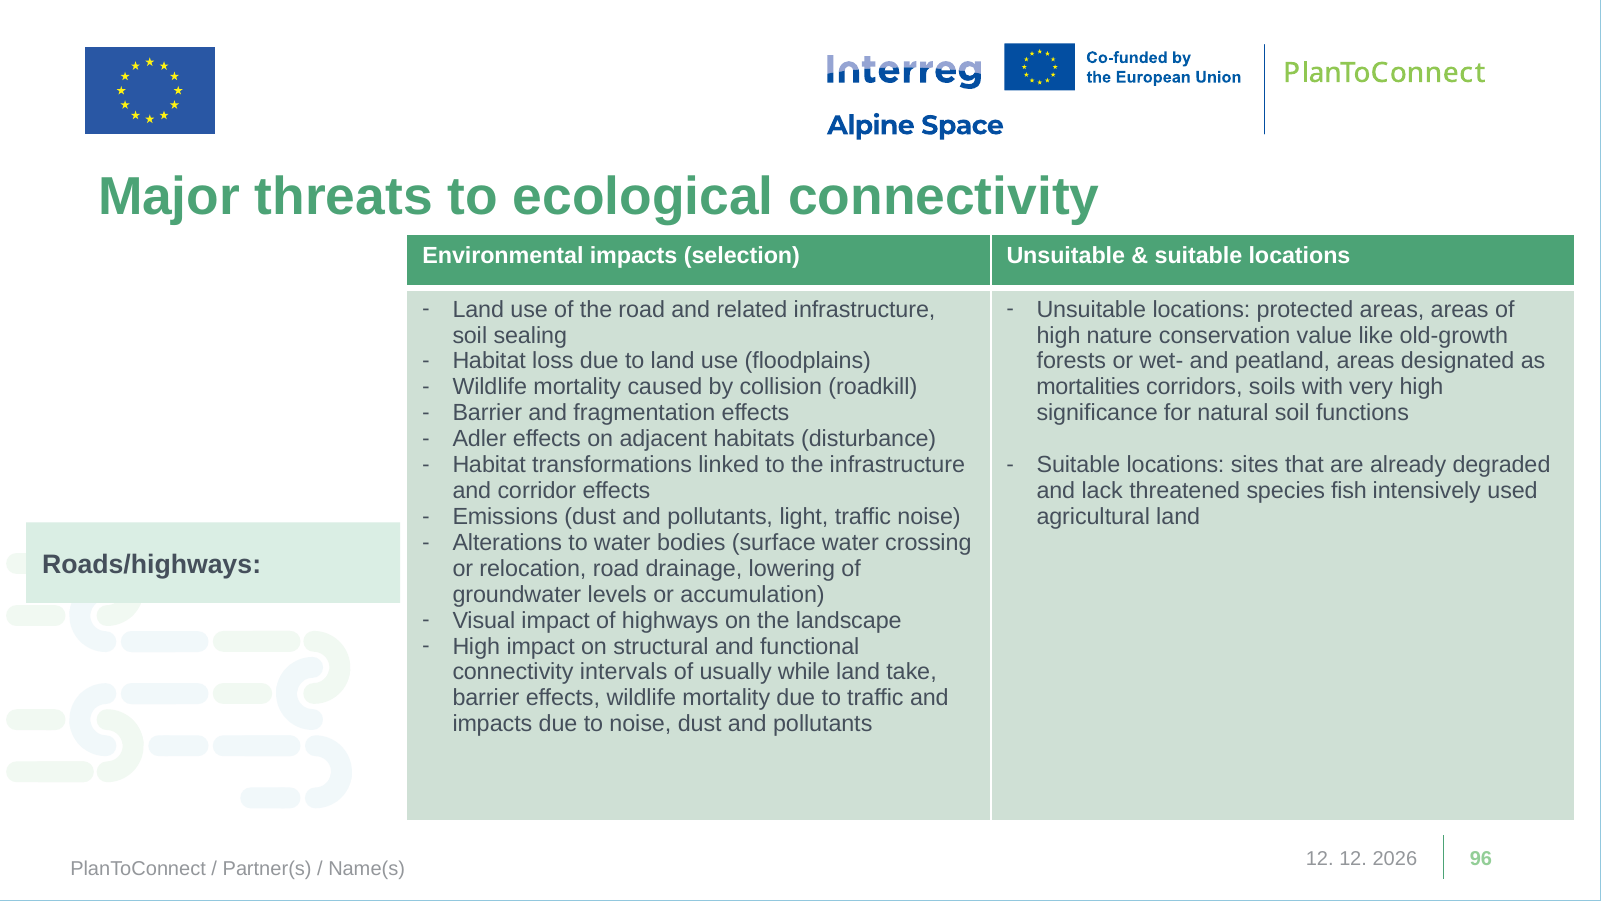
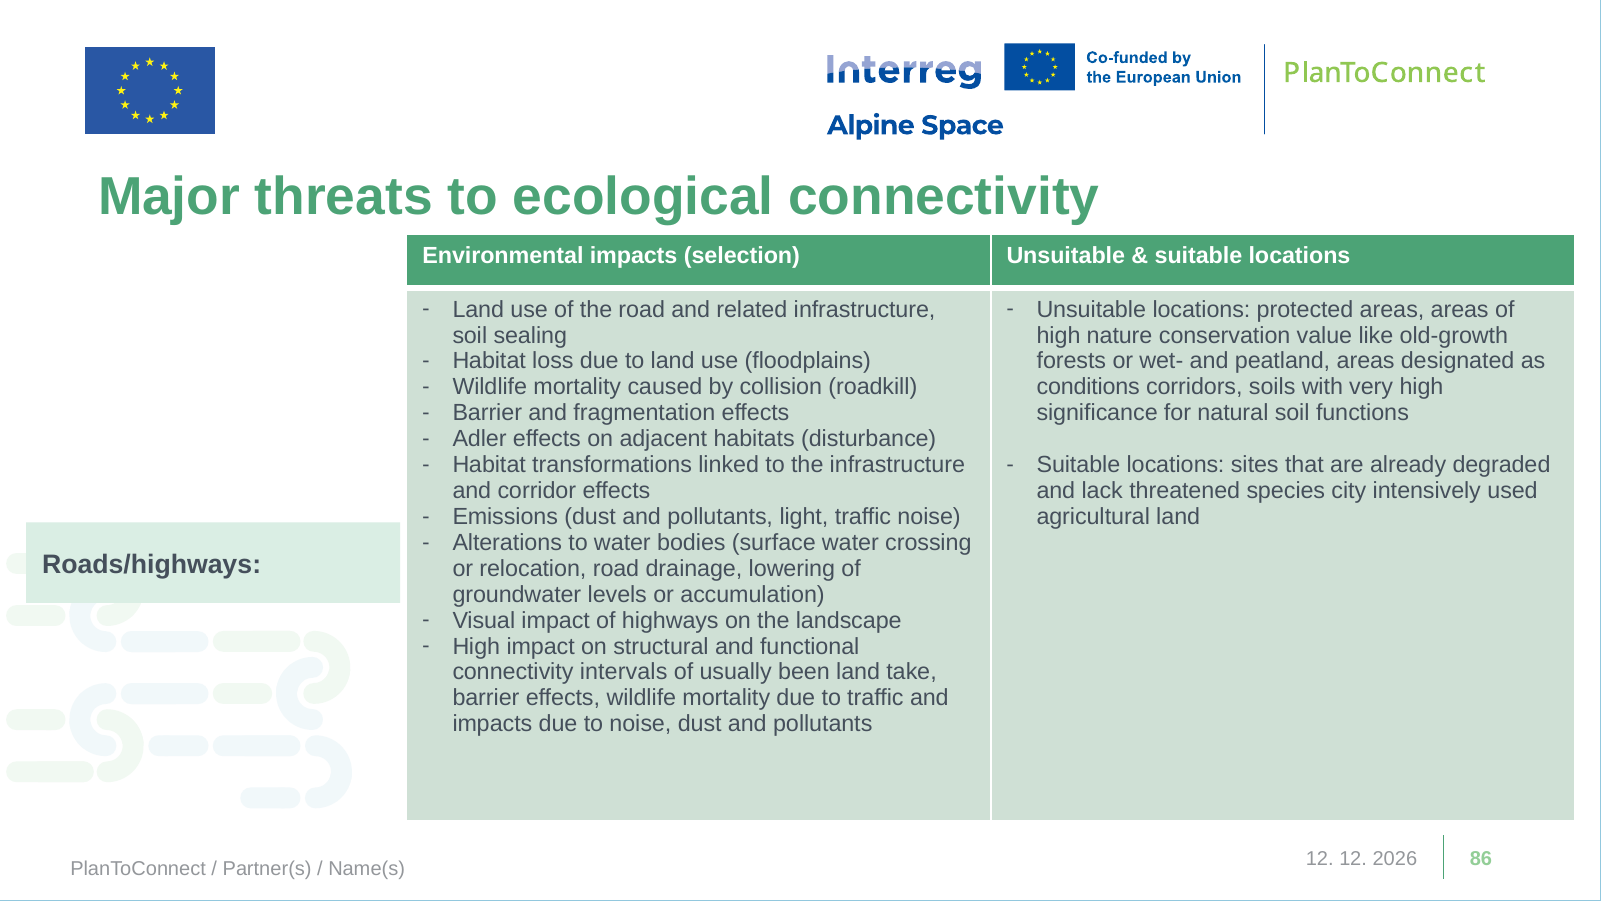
mortalities: mortalities -> conditions (1088, 387)
fish: fish -> city (1349, 491)
while: while -> been (804, 672)
96: 96 -> 86 (1481, 858)
